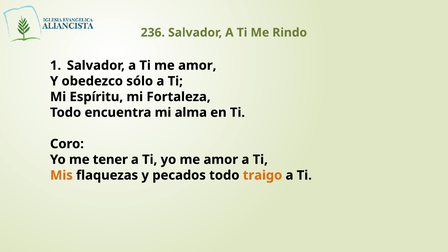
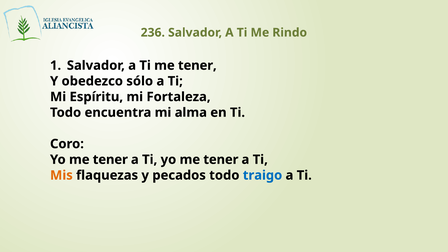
Ti me amor: amor -> tener (197, 65)
Ti yo me amor: amor -> tener (221, 160)
traigo colour: orange -> blue (263, 175)
